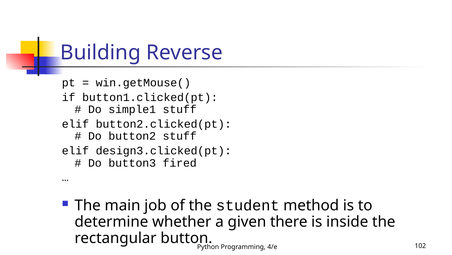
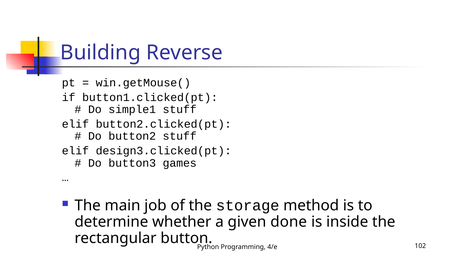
fired: fired -> games (180, 162)
student: student -> storage (248, 205)
there: there -> done (289, 221)
